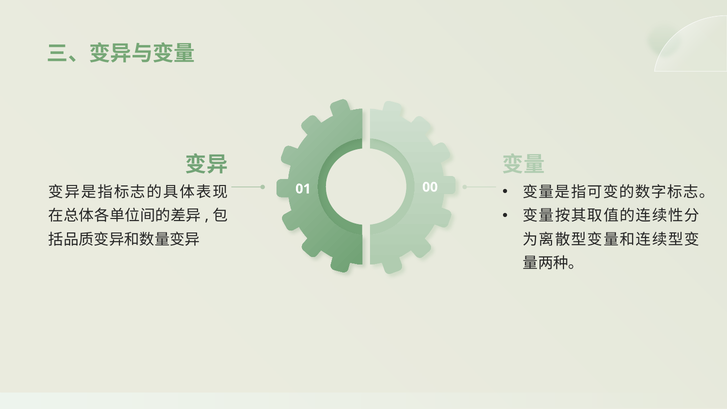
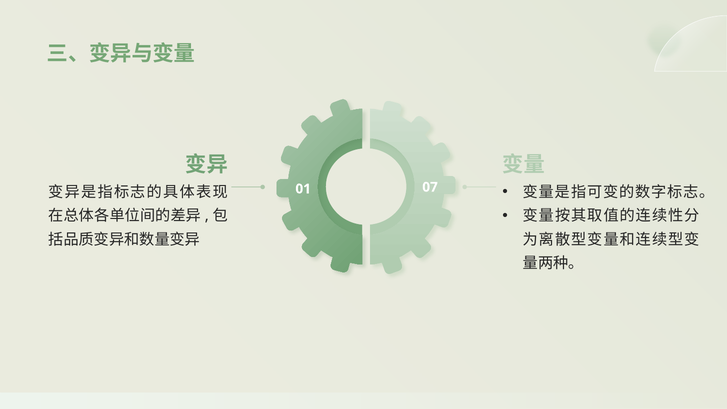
00: 00 -> 07 (430, 187)
